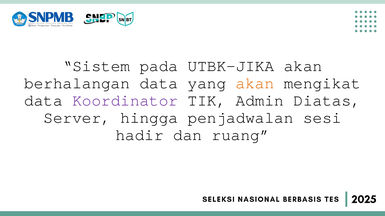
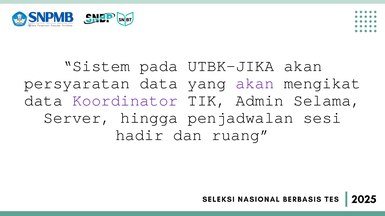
berhalangan: berhalangan -> persyaratan (77, 83)
akan colour: orange -> purple (255, 83)
Diatas: Diatas -> Selama (327, 101)
